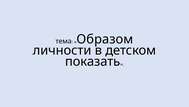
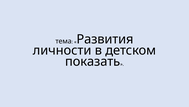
Образом: Образом -> Развития (105, 39)
